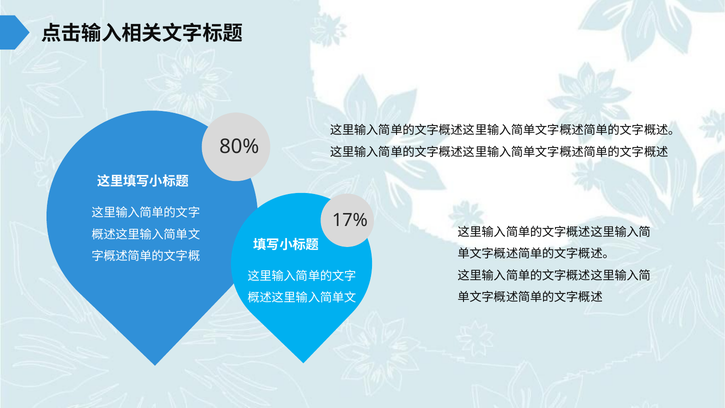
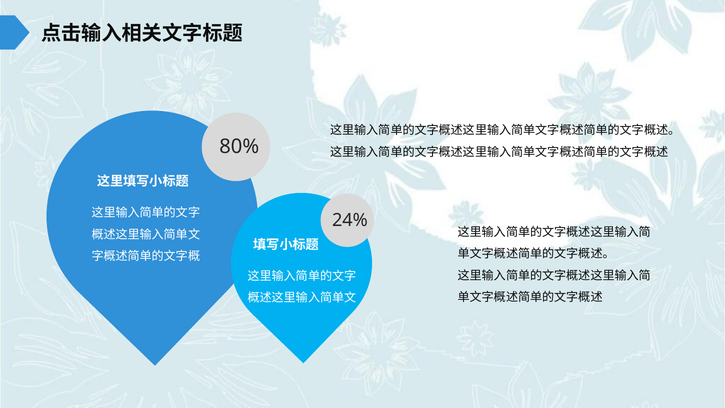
17%: 17% -> 24% (350, 220)
